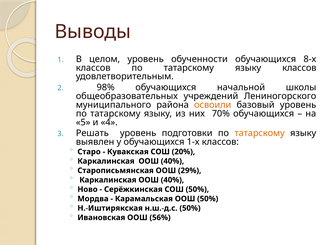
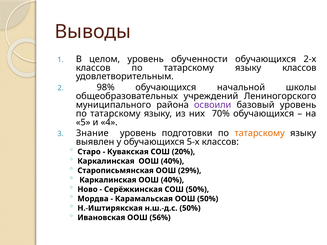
8-х: 8-х -> 2-х (310, 59)
освоили colour: orange -> purple (213, 105)
Решать: Решать -> Знание (92, 133)
1-х: 1-х -> 5-х (193, 142)
